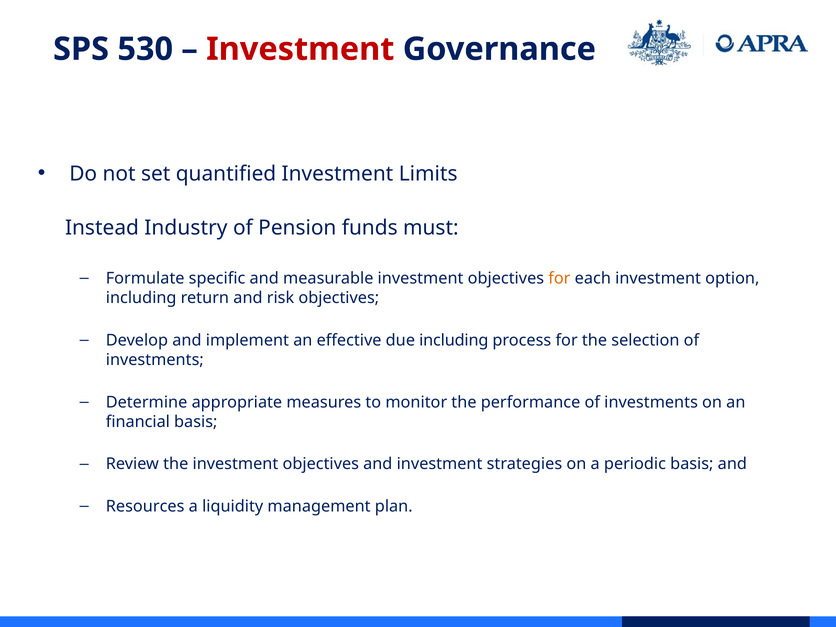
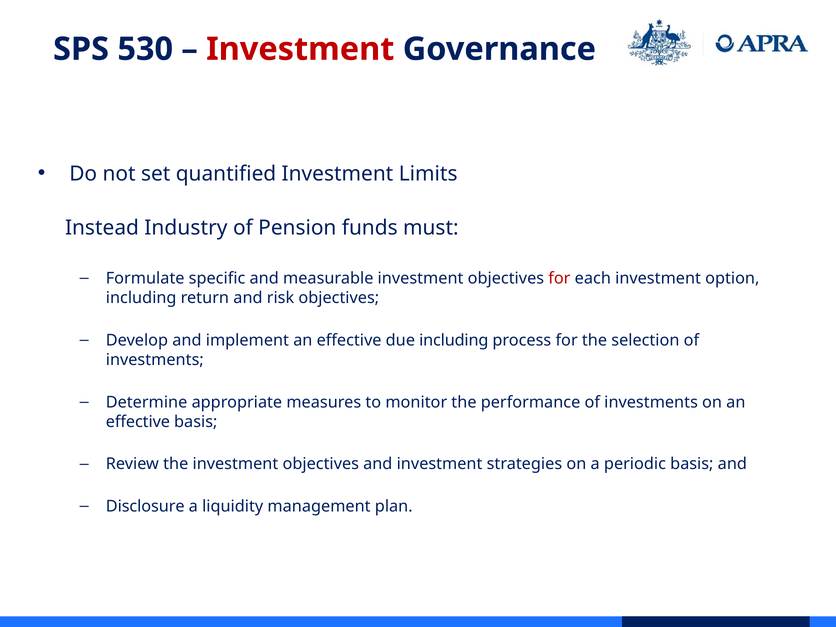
for colour: orange -> red (559, 278)
financial: financial -> effective (138, 422)
Resources: Resources -> Disclosure (145, 506)
